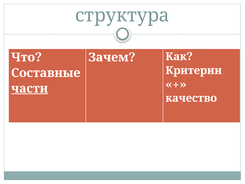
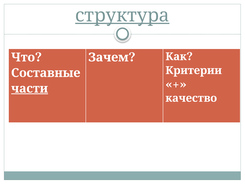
структура underline: none -> present (122, 16)
